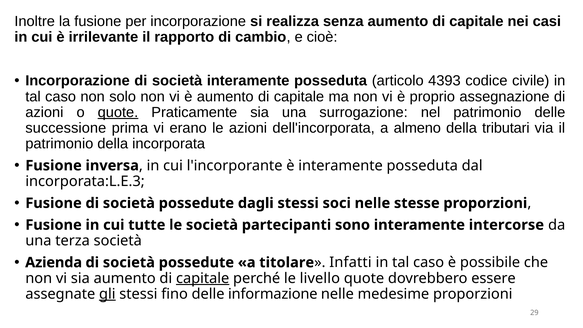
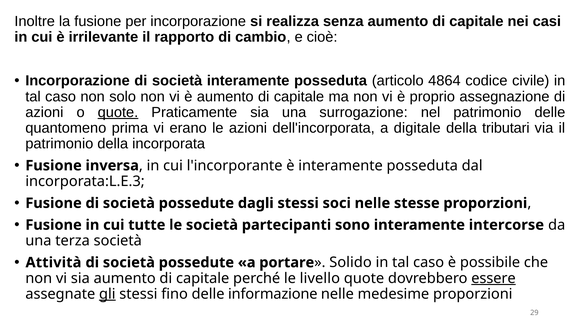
4393: 4393 -> 4864 (444, 81)
successione: successione -> quantomeno (66, 128)
almeno: almeno -> digitale (417, 128)
Azienda: Azienda -> Attività (53, 262)
titolare: titolare -> portare (287, 262)
Infatti: Infatti -> Solido (351, 262)
capitale underline: present -> none (203, 278)
essere underline: none -> present (493, 278)
